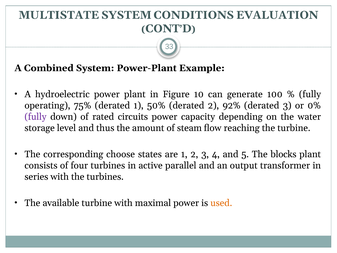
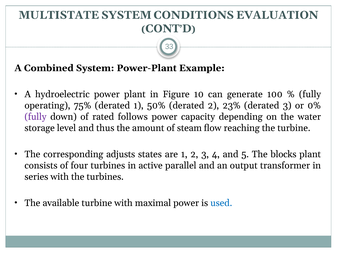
92%: 92% -> 23% (232, 105)
circuits: circuits -> follows (133, 117)
choose: choose -> adjusts (121, 154)
used colour: orange -> blue (221, 203)
